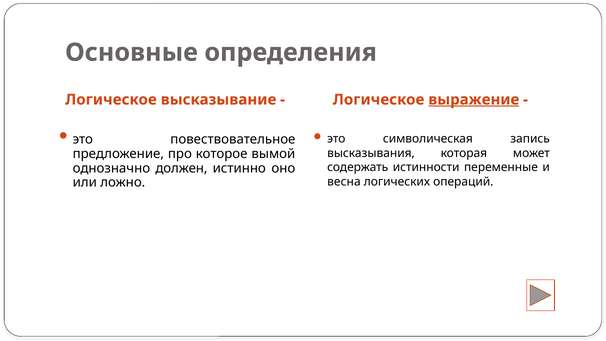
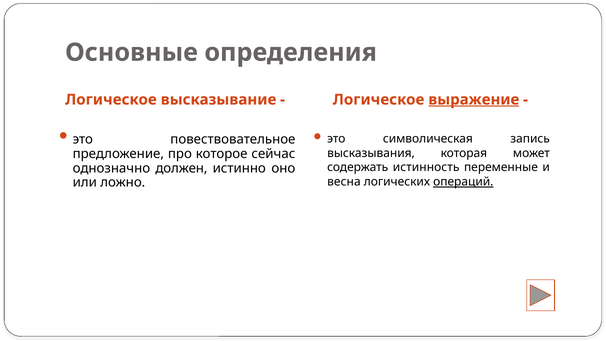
вымой: вымой -> сейчас (273, 154)
истинности: истинности -> истинность (426, 167)
операций underline: none -> present (463, 182)
